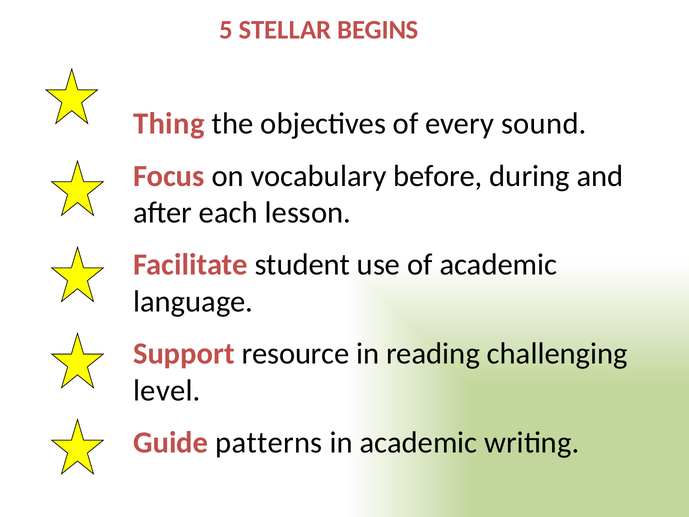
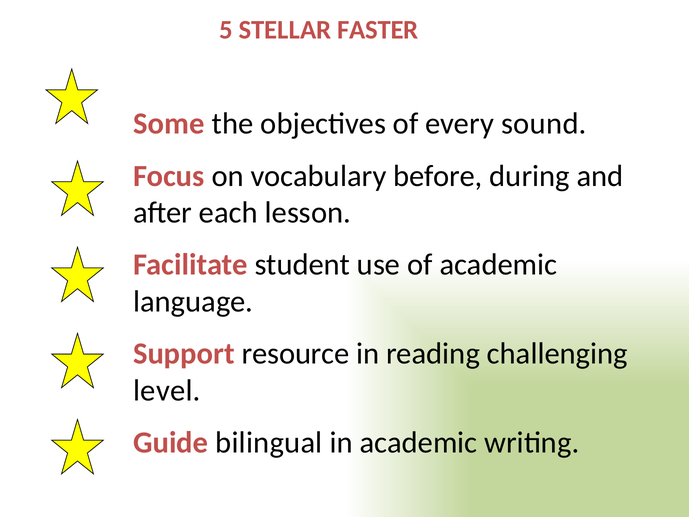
BEGINS: BEGINS -> FASTER (378, 30)
Thing: Thing -> Some (169, 124)
patterns: patterns -> bilingual (269, 442)
